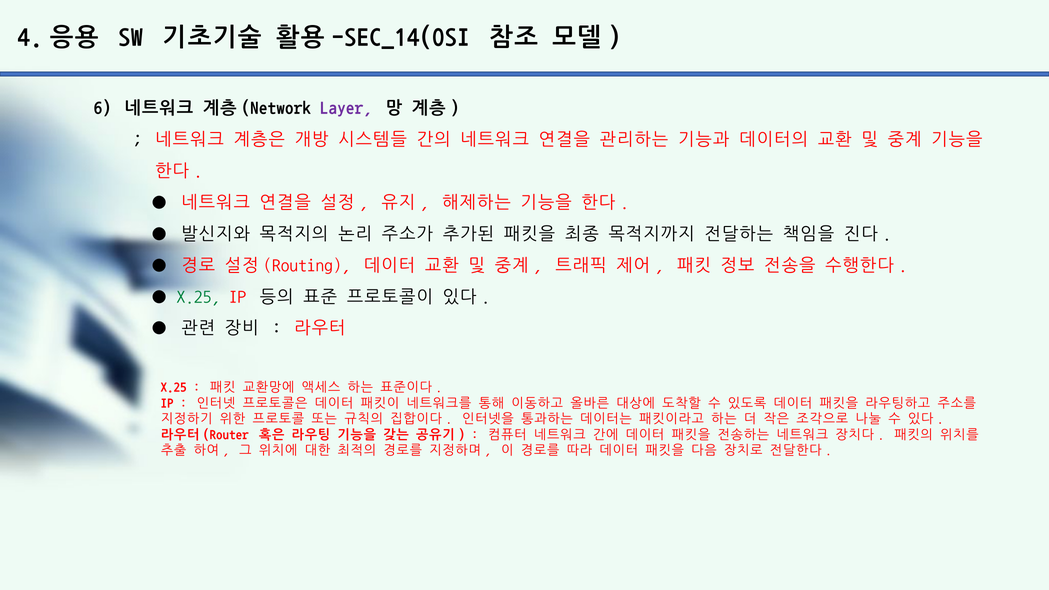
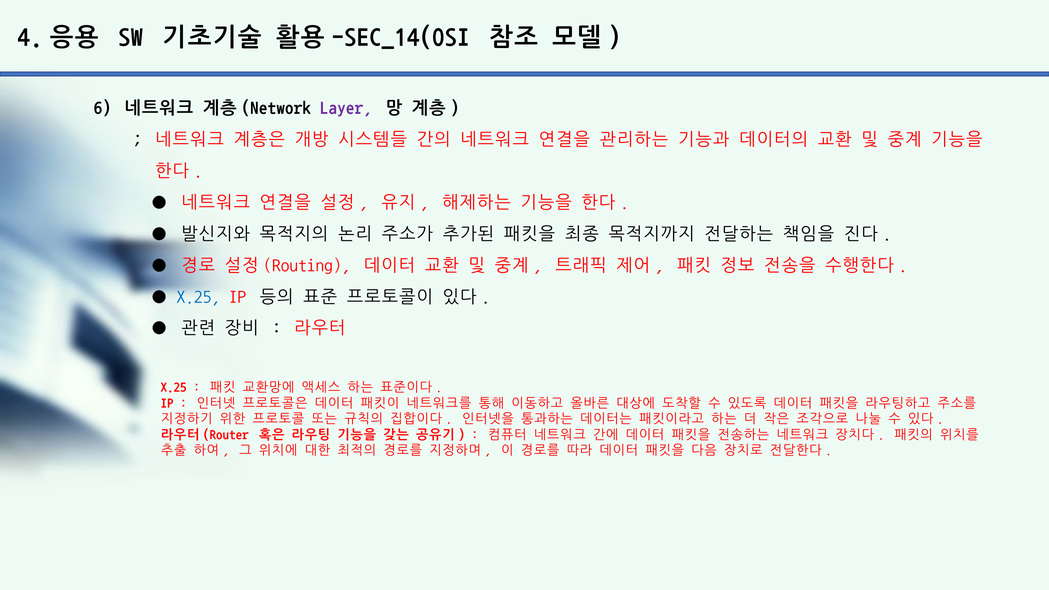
X.25 colour: green -> blue (198, 296)
